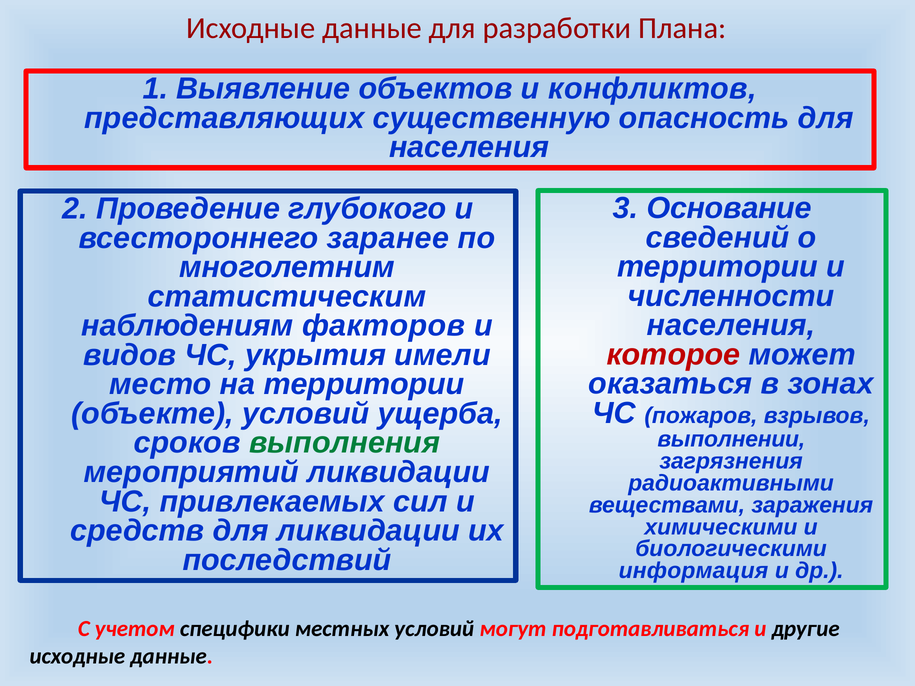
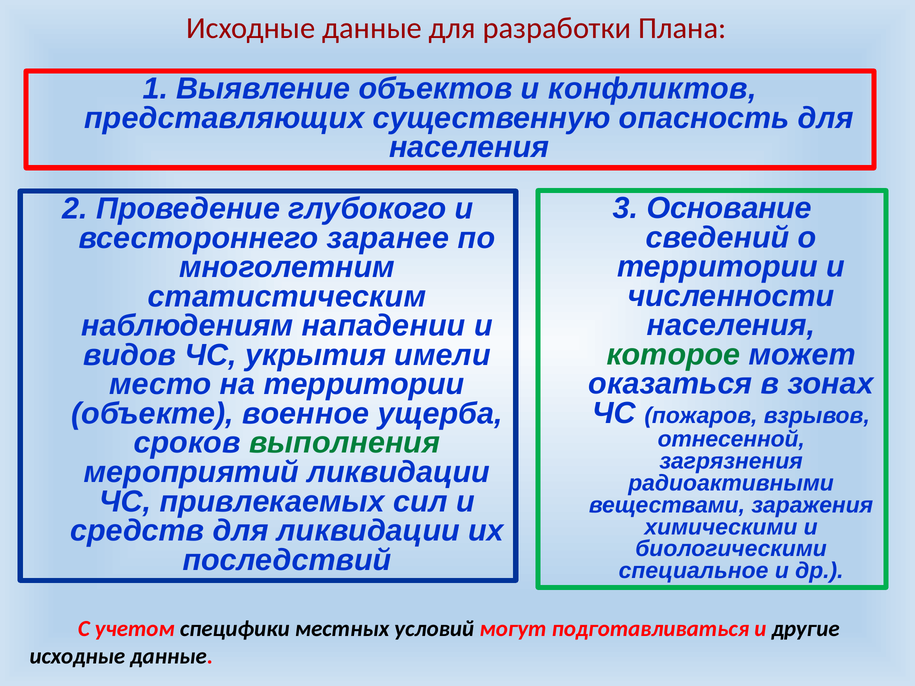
факторов: факторов -> нападении (384, 326)
которое colour: red -> green (673, 355)
объекте условий: условий -> военное (306, 414)
выполнении: выполнении -> отнесенной (731, 439)
информация: информация -> специальное (694, 571)
